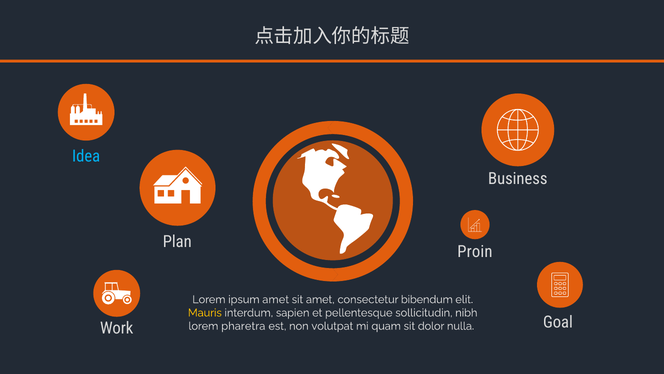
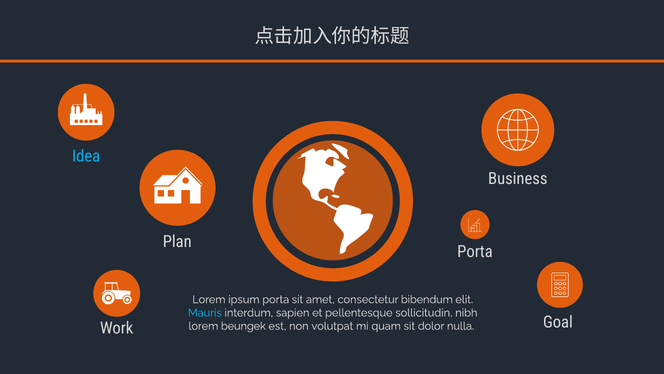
Proin: Proin -> Porta (475, 251)
ipsum amet: amet -> porta (276, 299)
Mauris colour: yellow -> light blue (205, 312)
pharetra: pharetra -> beungek (243, 326)
